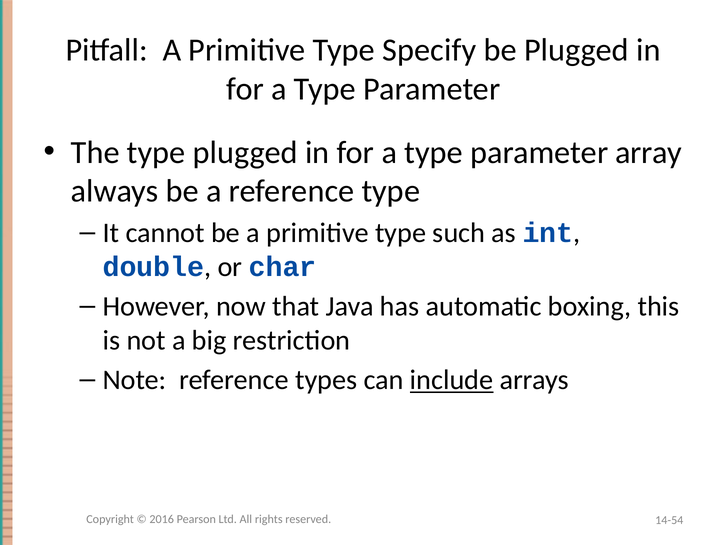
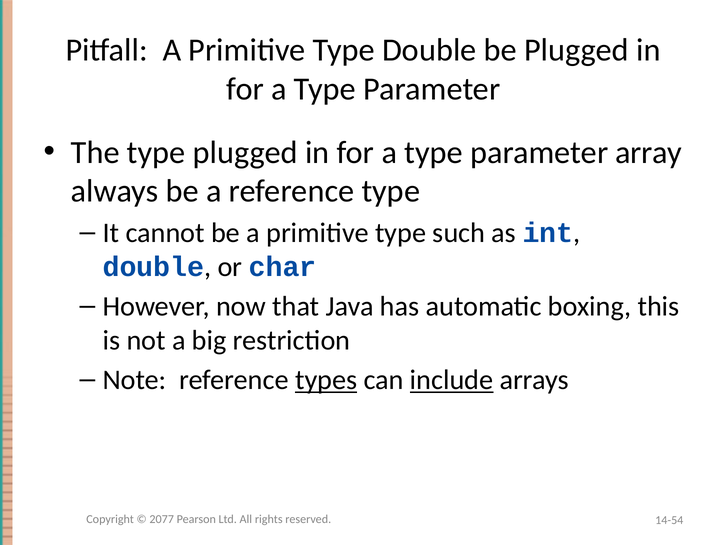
Type Specify: Specify -> Double (429, 50)
types underline: none -> present (326, 380)
2016: 2016 -> 2077 (162, 519)
